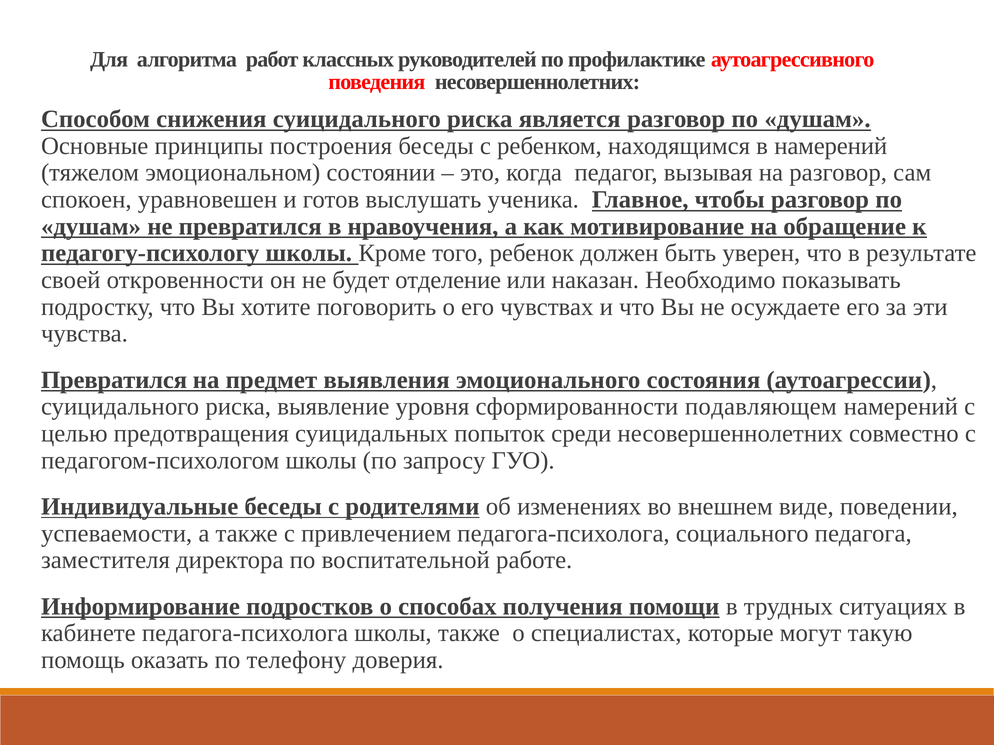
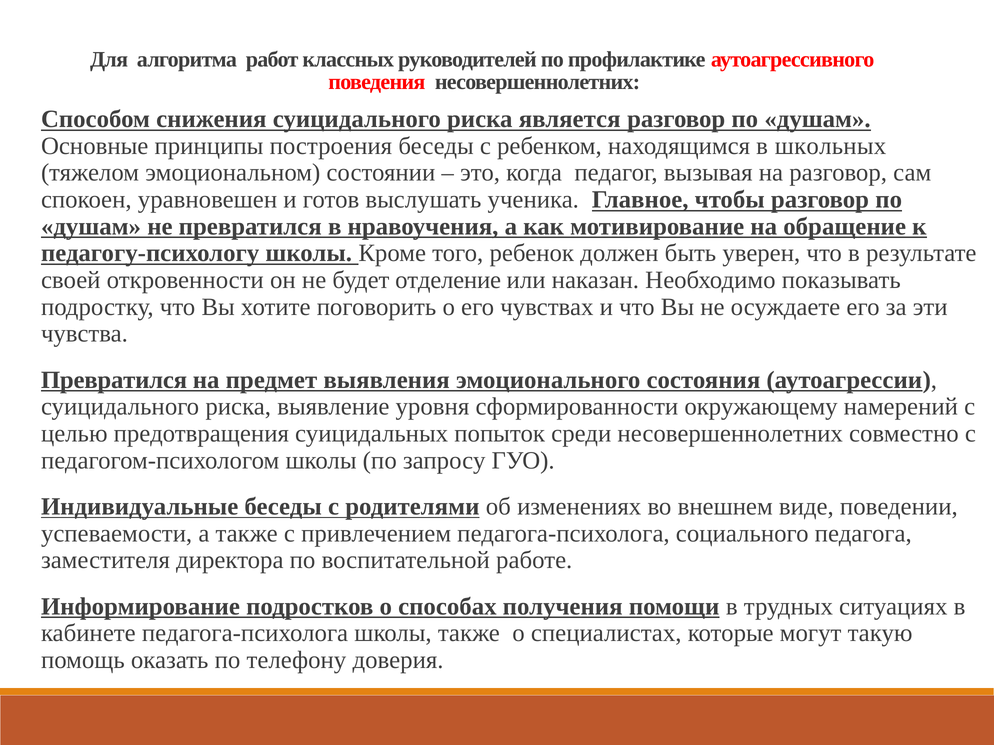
в намерений: намерений -> школьных (831, 146)
подавляющем: подавляющем -> окружающему (761, 407)
